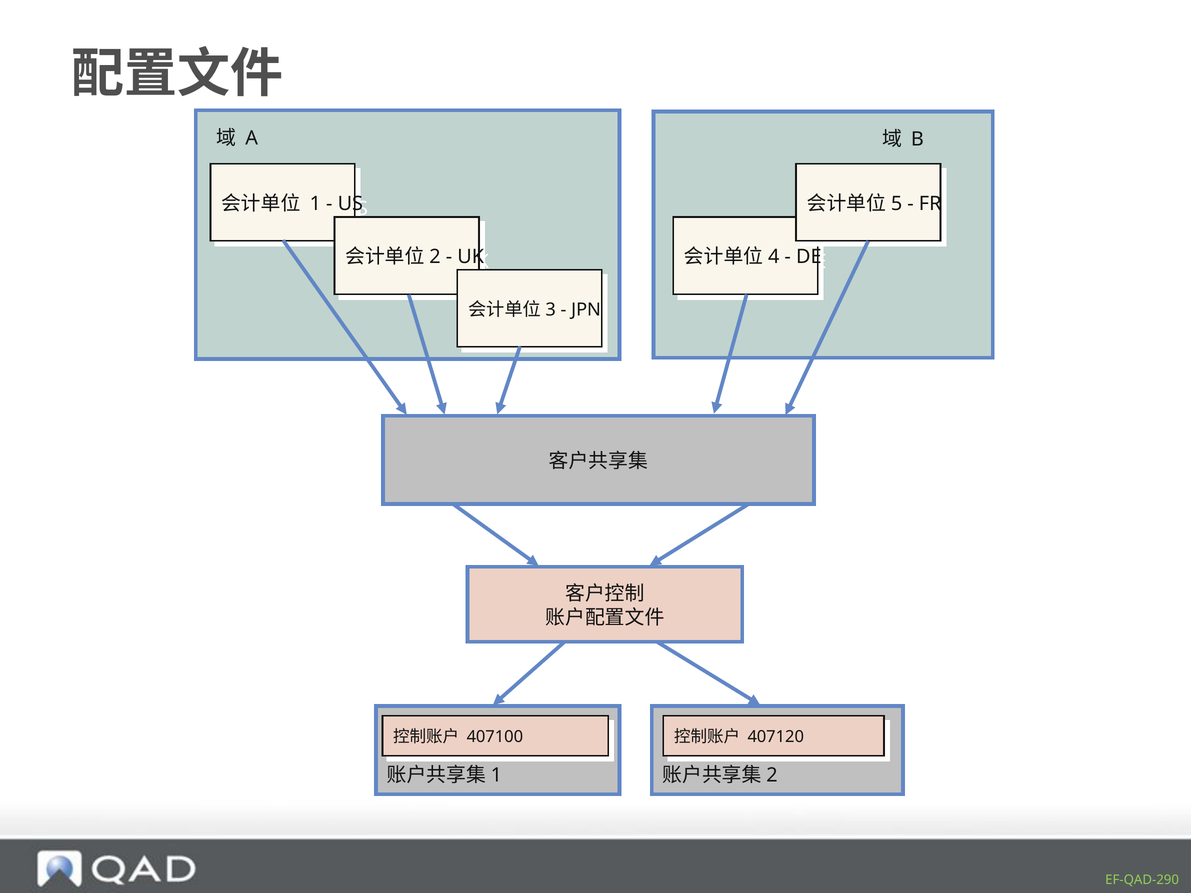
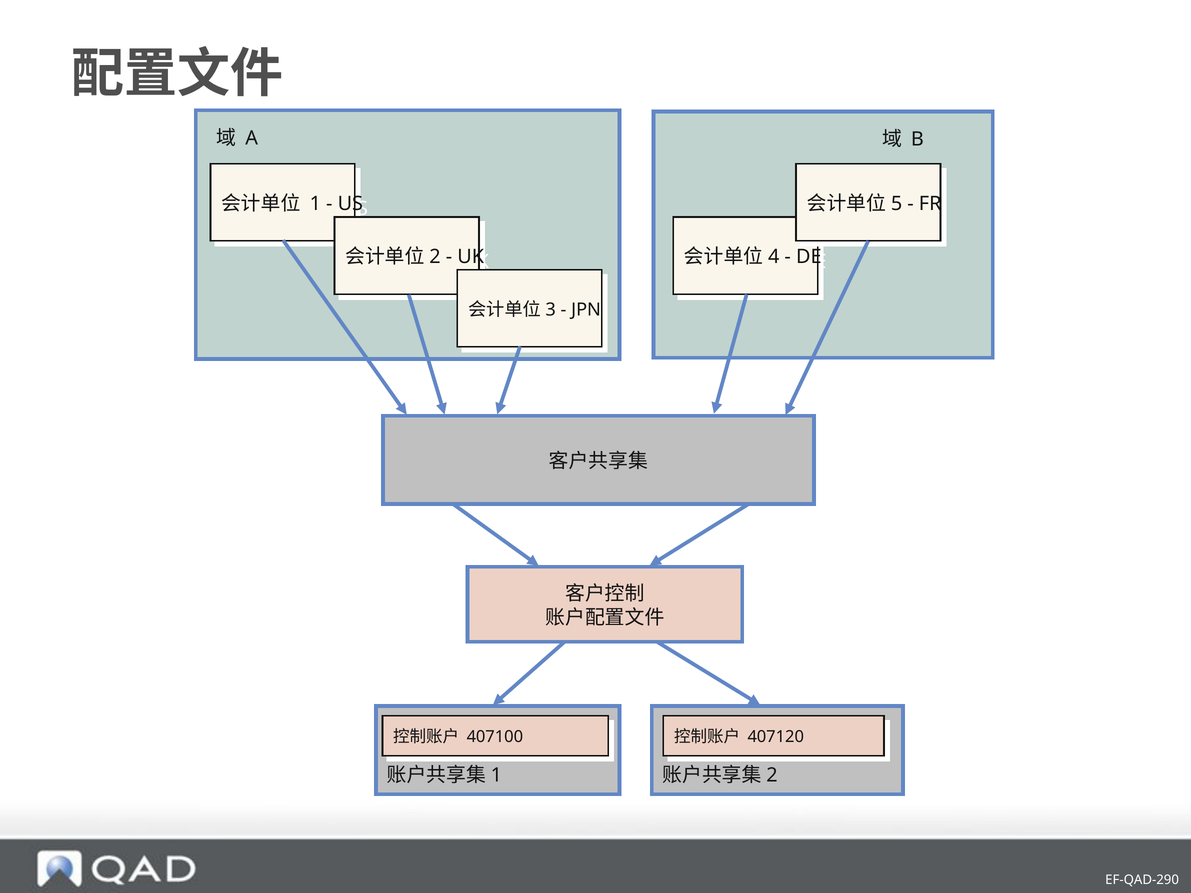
EF-QAD-290 colour: light green -> white (1142, 880)
